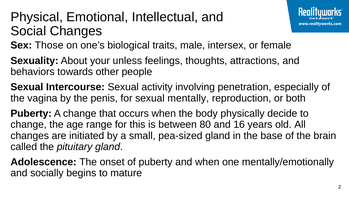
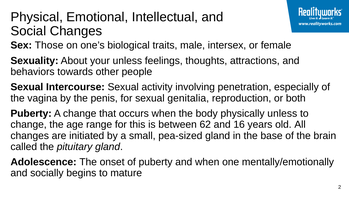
mentally: mentally -> genitalia (188, 98)
physically decide: decide -> unless (282, 113)
80: 80 -> 62 (205, 124)
